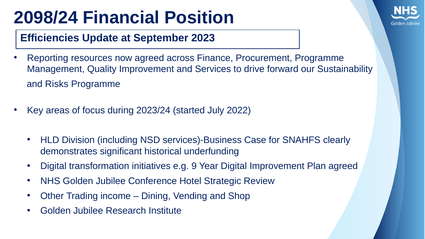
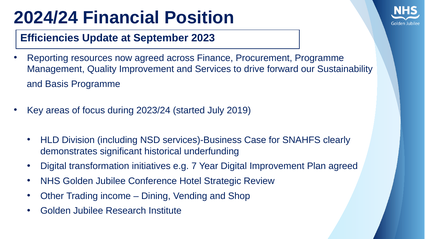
2098/24: 2098/24 -> 2024/24 (46, 18)
Risks: Risks -> Basis (57, 84)
2022: 2022 -> 2019 (239, 110)
9: 9 -> 7 (194, 166)
